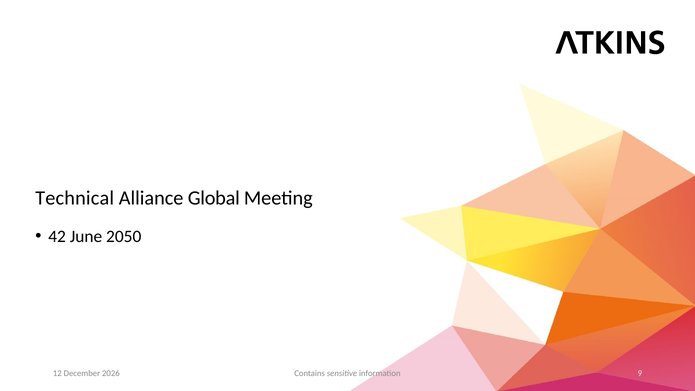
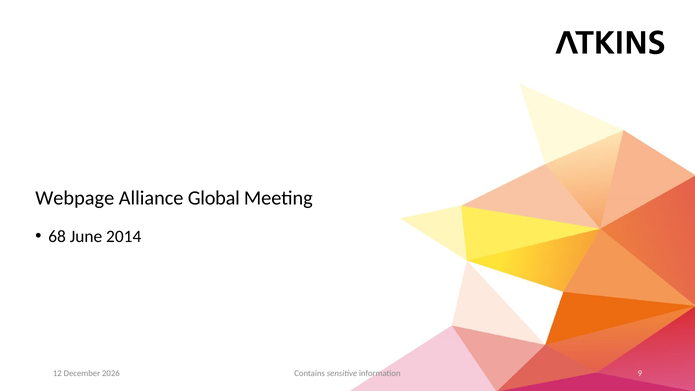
Technical: Technical -> Webpage (75, 198)
42: 42 -> 68 (57, 236)
2050: 2050 -> 2014 (124, 236)
